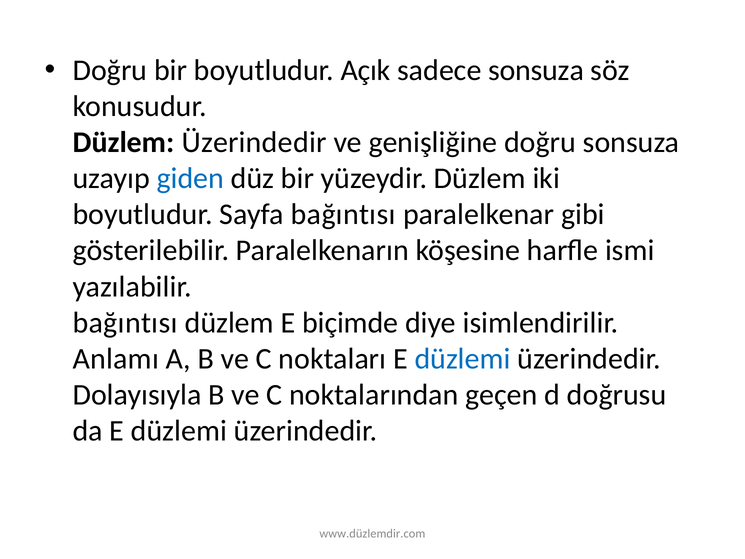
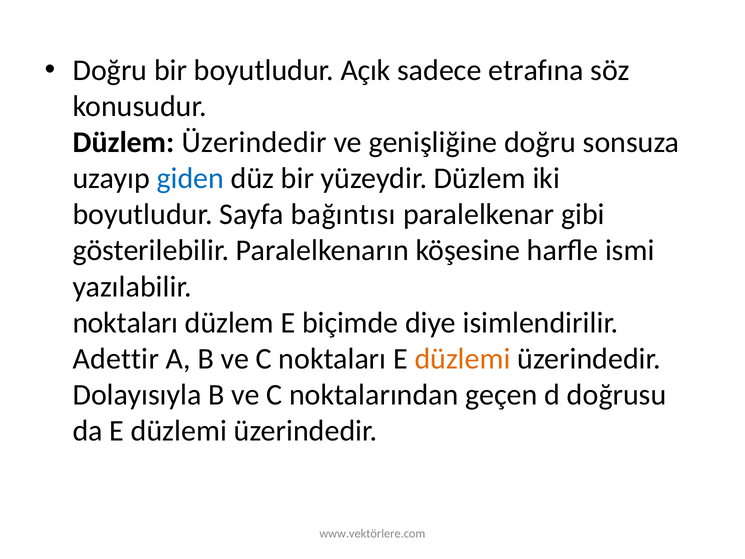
sadece sonsuza: sonsuza -> etrafına (536, 70)
bağıntısı: bağıntısı -> noktaları (125, 323)
Anlamı: Anlamı -> Adettir (116, 359)
düzlemi colour: blue -> orange (463, 359)
www.düzlemdir.com: www.düzlemdir.com -> www.vektörlere.com (372, 533)
